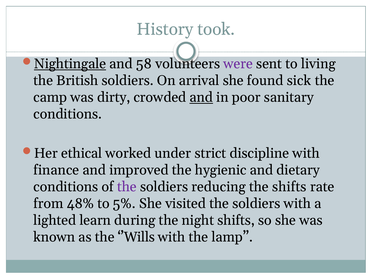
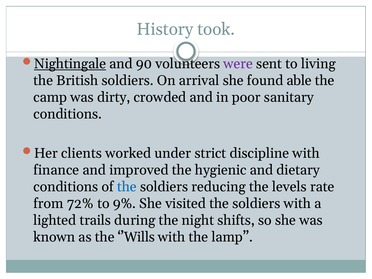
58: 58 -> 90 (144, 64)
sick: sick -> able (299, 81)
and underline: present -> none (201, 97)
ethical: ethical -> clients (82, 153)
the colour: purple -> blue (127, 187)
the shifts: shifts -> levels (289, 187)
48%: 48% -> 72% (80, 204)
5%: 5% -> 9% (124, 204)
learn: learn -> trails (95, 220)
